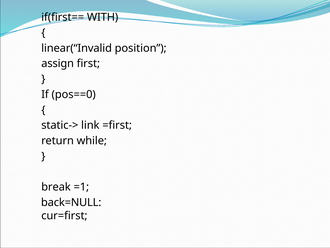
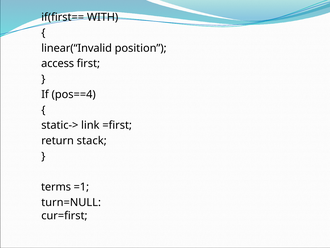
assign: assign -> access (58, 63)
pos==0: pos==0 -> pos==4 (74, 94)
while: while -> stack (92, 140)
break: break -> terms (56, 187)
back=NULL: back=NULL -> turn=NULL (71, 202)
